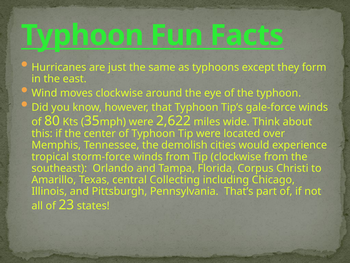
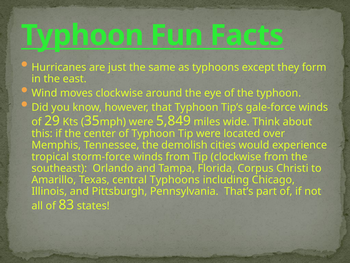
80: 80 -> 29 (52, 121)
2,622: 2,622 -> 5,849 (174, 121)
central Collecting: Collecting -> Typhoons (175, 180)
23: 23 -> 83 (66, 205)
